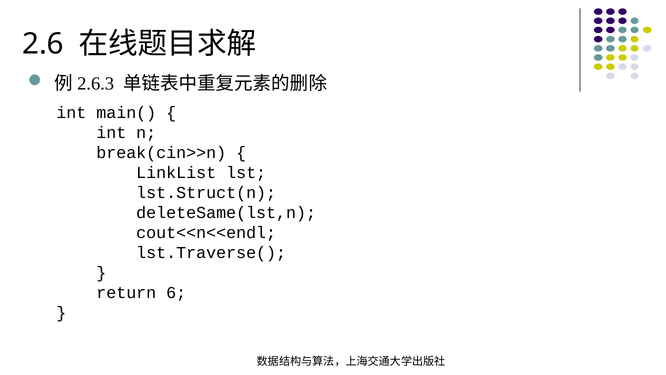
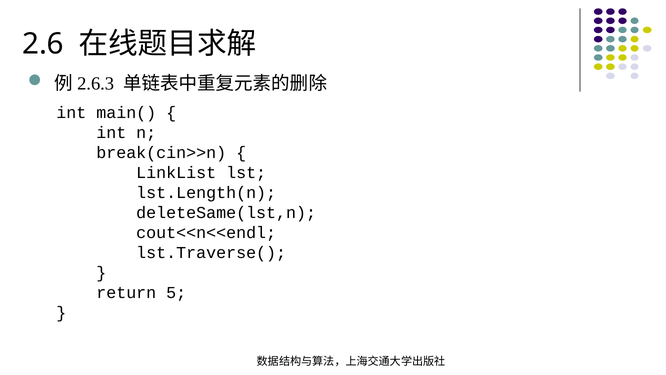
lst.Struct(n: lst.Struct(n -> lst.Length(n (206, 192)
6: 6 -> 5 (176, 292)
